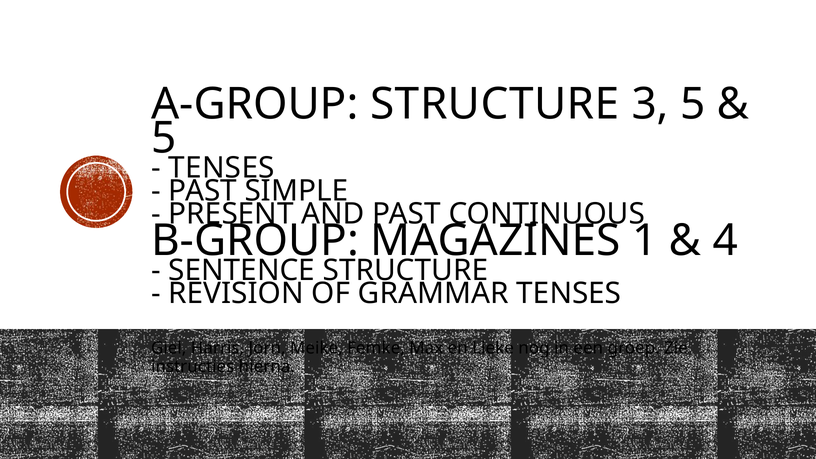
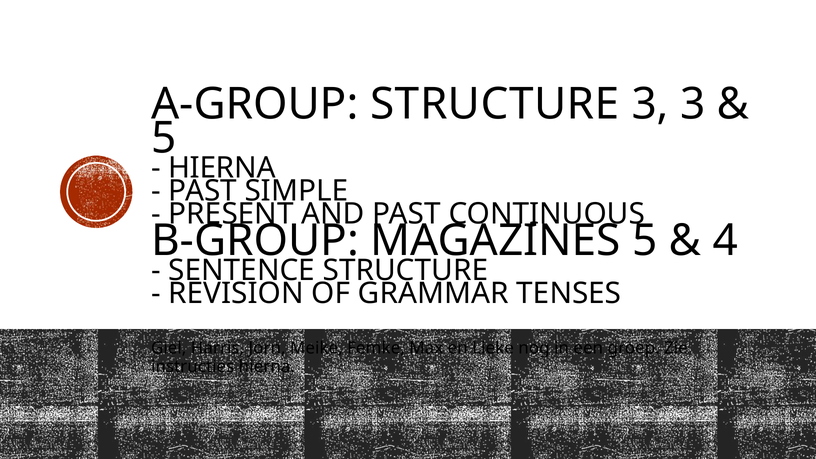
3 5: 5 -> 3 (693, 104)
TENSES: TENSES -> HIERNA (222, 168)
MAGAZINES 1: 1 -> 5 (645, 241)
